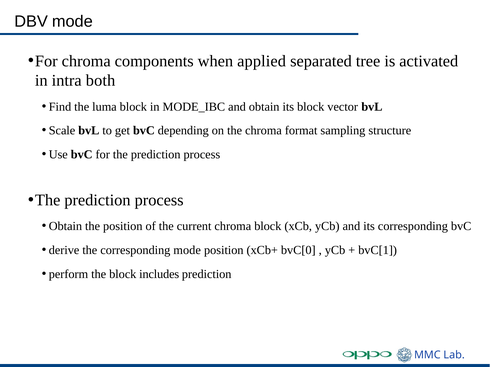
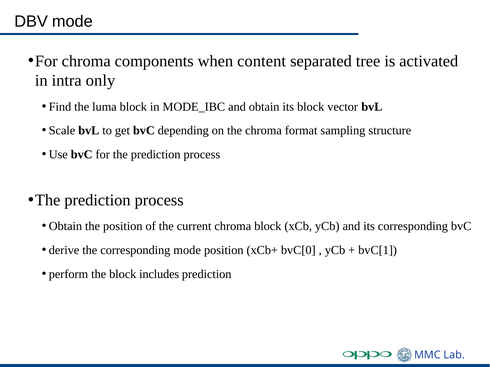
applied: applied -> content (262, 61)
both: both -> only (101, 81)
